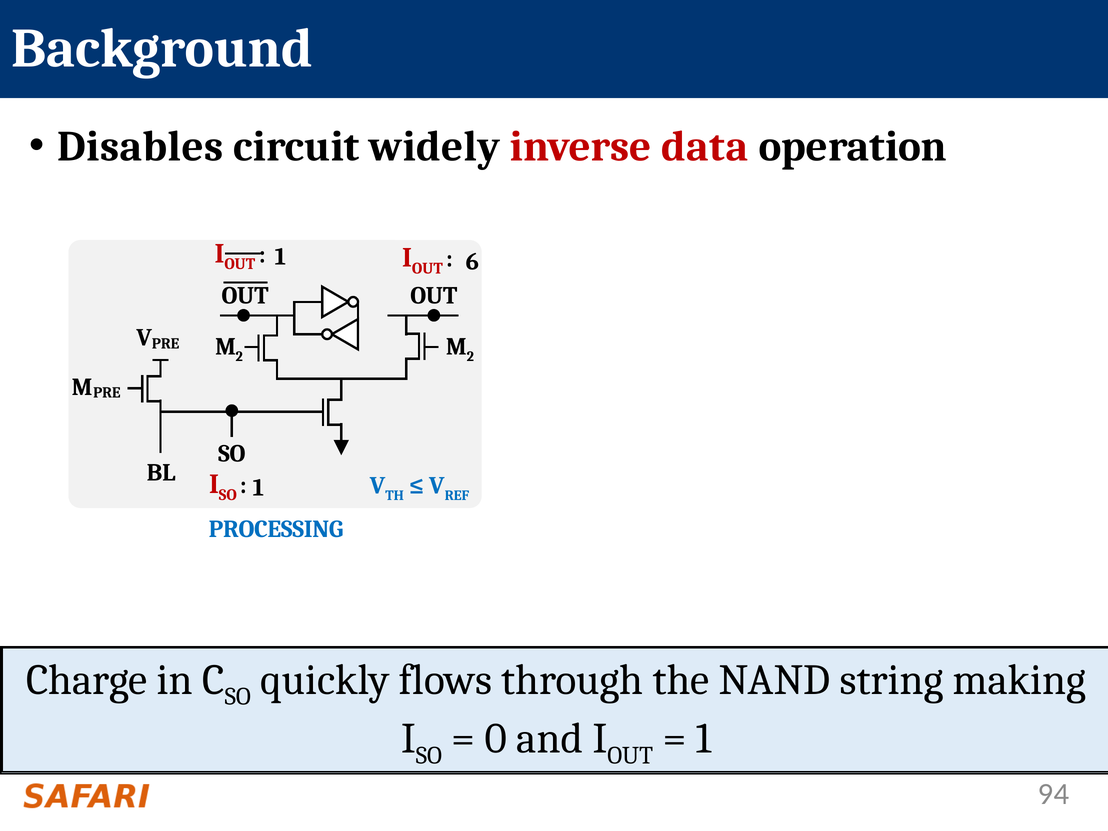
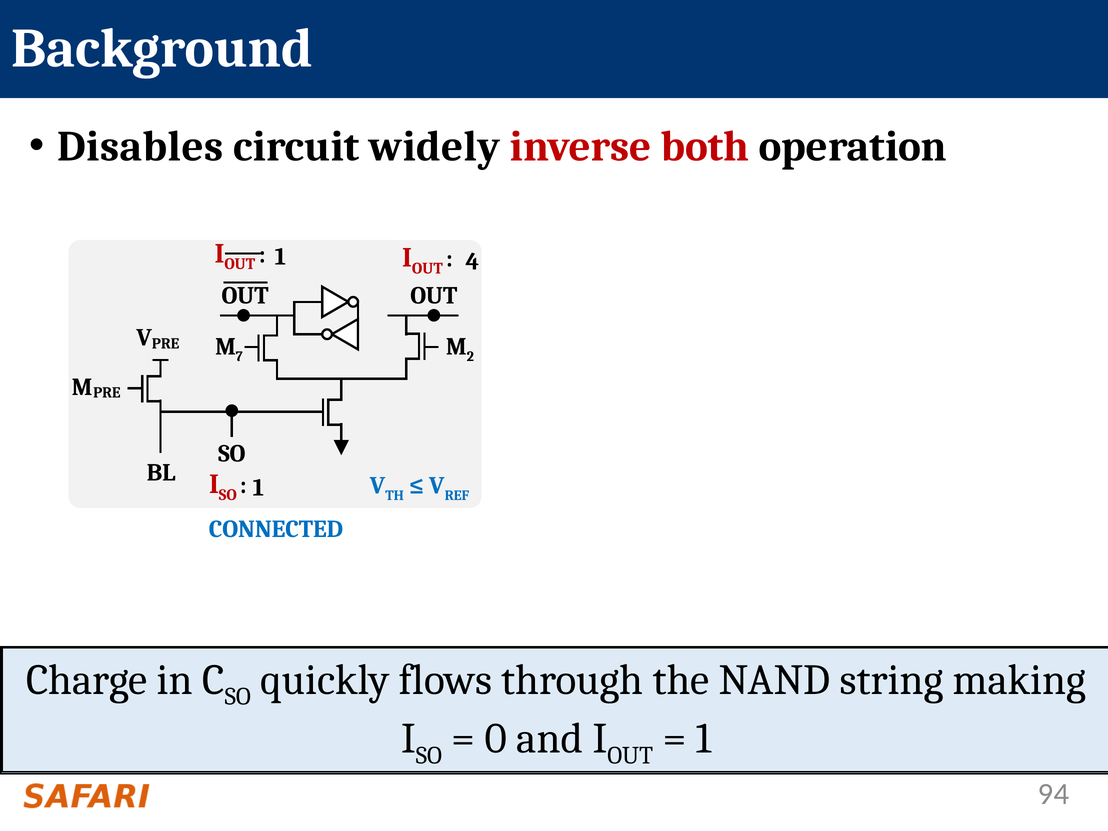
data: data -> both (705, 146)
6: 6 -> 4 (472, 262)
2: 2 -> 7 (239, 356)
PROCESSING: PROCESSING -> CONNECTED (276, 529)
